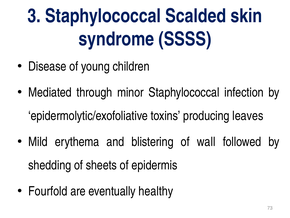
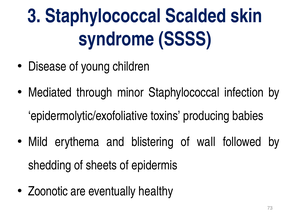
leaves: leaves -> babies (248, 116)
Fourfold: Fourfold -> Zoonotic (48, 191)
